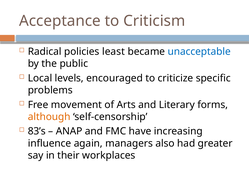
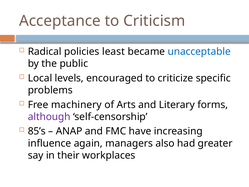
movement: movement -> machinery (76, 105)
although colour: orange -> purple (49, 117)
83’s: 83’s -> 85’s (37, 131)
